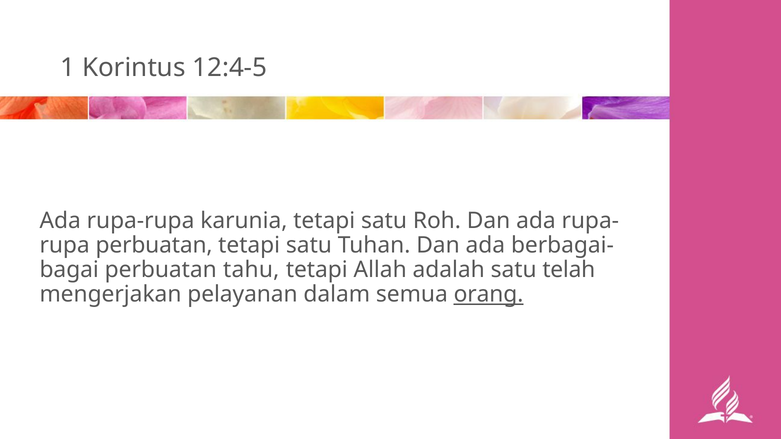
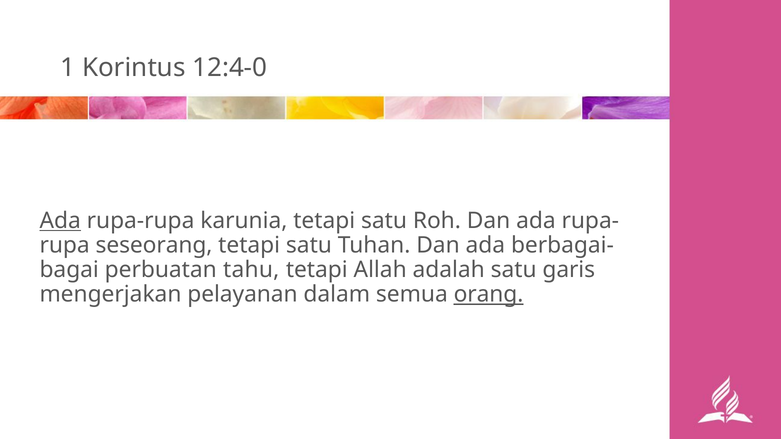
12:4-5: 12:4-5 -> 12:4-0 (230, 68)
Ada underline: none -> present (60, 221)
perbuatan: perbuatan -> seseorang (154, 245)
telah: telah -> garis (569, 270)
